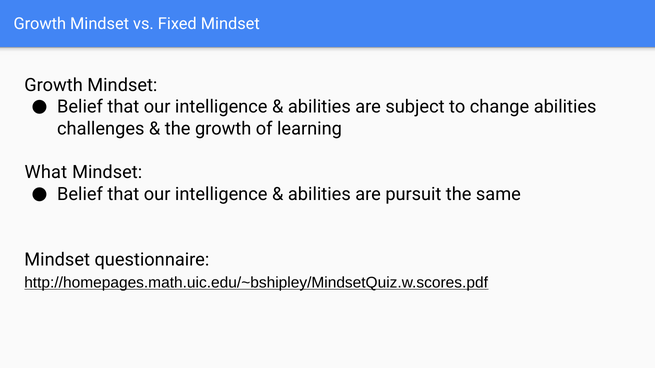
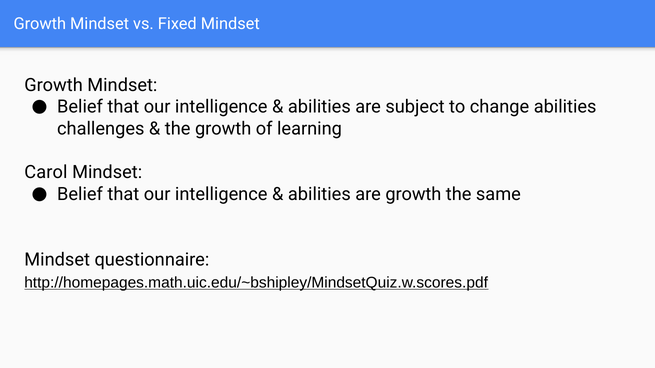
What: What -> Carol (46, 173)
are pursuit: pursuit -> growth (413, 194)
